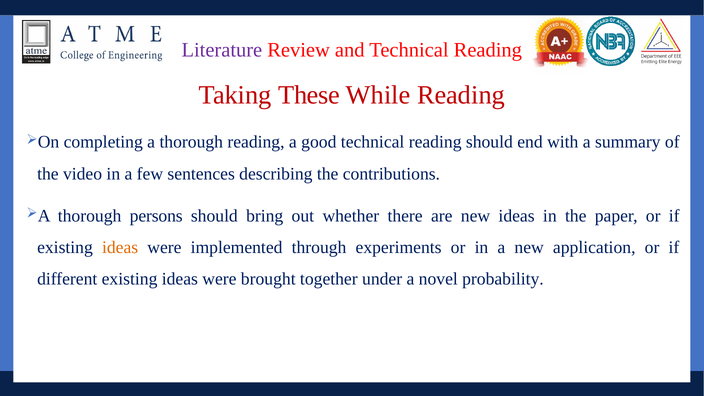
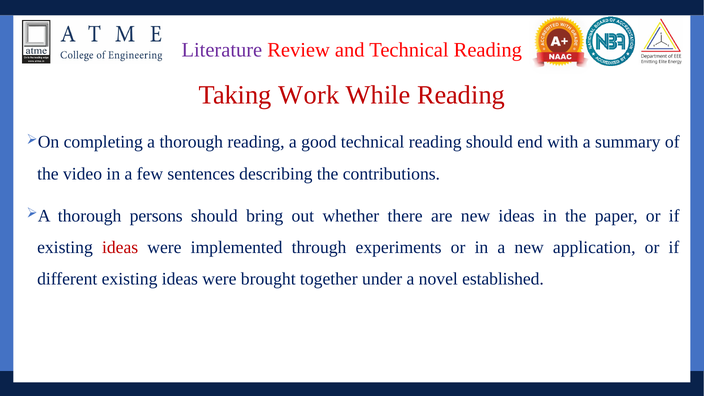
These: These -> Work (309, 95)
ideas colour: orange -> red (120, 247)
probability: probability -> established (503, 279)
